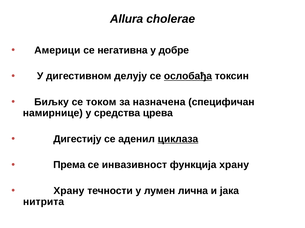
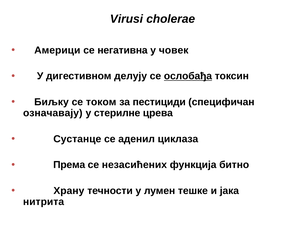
Allura: Allura -> Virusi (127, 19)
добре: добре -> човек (174, 50)
назначена: назначена -> пестициди (159, 102)
намирнице: намирнице -> означавају (53, 113)
средства: средства -> стерилне (117, 113)
Дигестију: Дигестију -> Сустанце (77, 139)
циклаза underline: present -> none (178, 139)
инвазивност: инвазивност -> незасићених (134, 165)
функција храну: храну -> битно (234, 165)
лична: лична -> тешке (193, 191)
